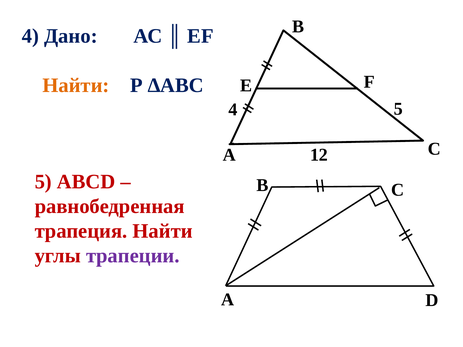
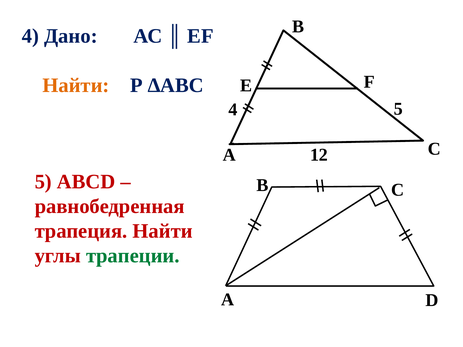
трапеции colour: purple -> green (133, 256)
